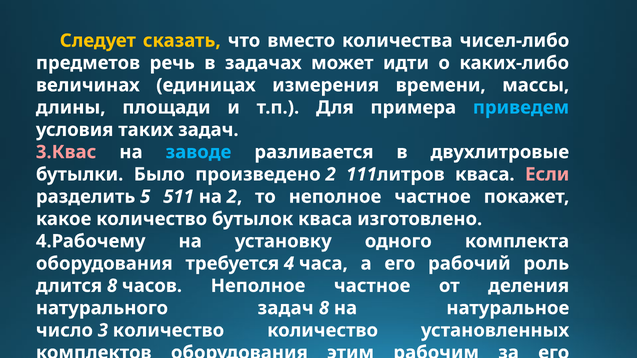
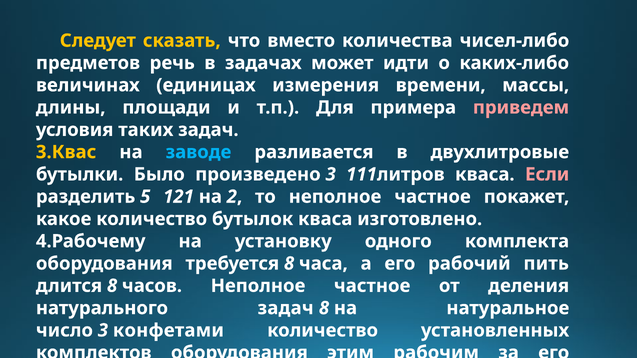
приведем colour: light blue -> pink (521, 108)
3.Квас colour: pink -> yellow (66, 152)
произведено 2: 2 -> 3 (331, 175)
511: 511 -> 121 (179, 197)
требуется 4: 4 -> 8 (289, 264)
роль: роль -> пить (546, 264)
3 количество: количество -> конфетами (168, 331)
